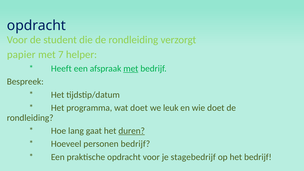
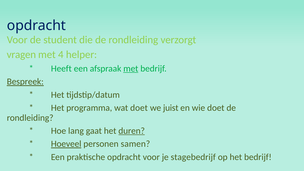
papier: papier -> vragen (21, 55)
7: 7 -> 4 (61, 55)
Bespreek underline: none -> present (25, 82)
leuk: leuk -> juist (171, 108)
Hoeveel underline: none -> present (66, 144)
personen bedrijf: bedrijf -> samen (135, 144)
